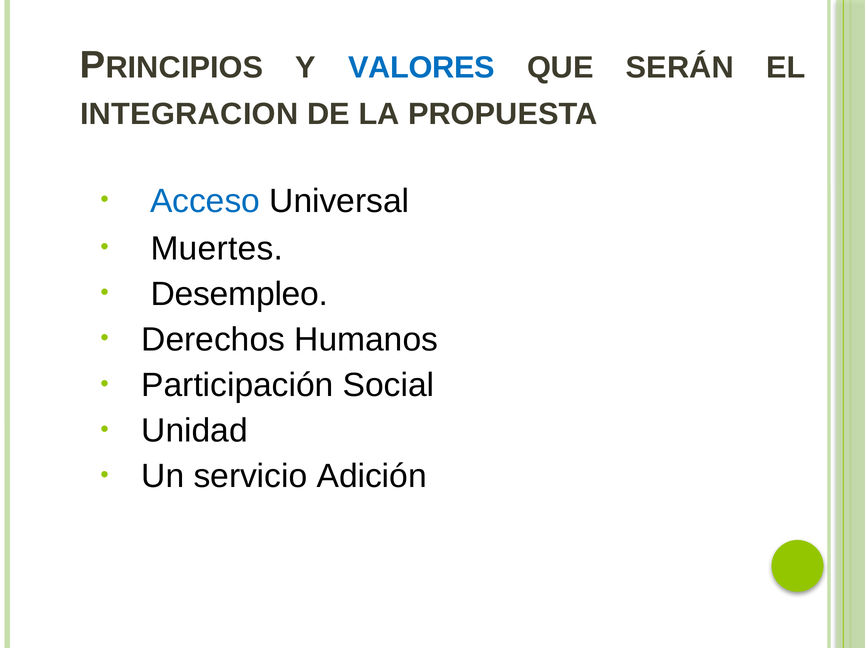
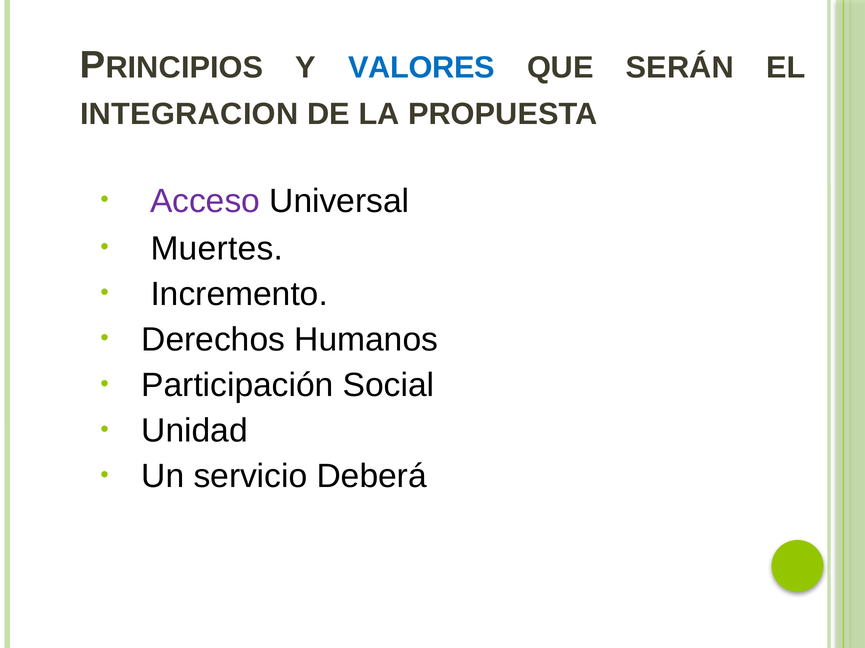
Acceso colour: blue -> purple (205, 201)
Desempleo: Desempleo -> Incremento (239, 295)
Adición: Adición -> Deberá (372, 477)
